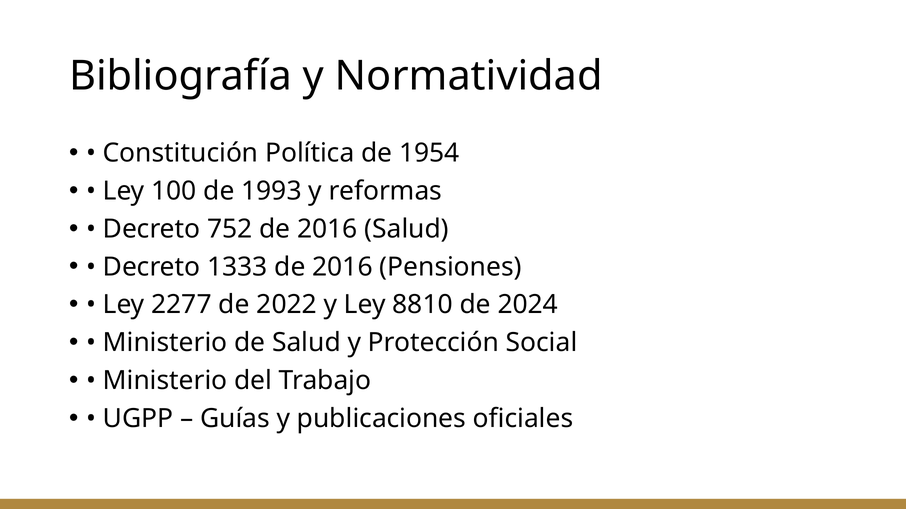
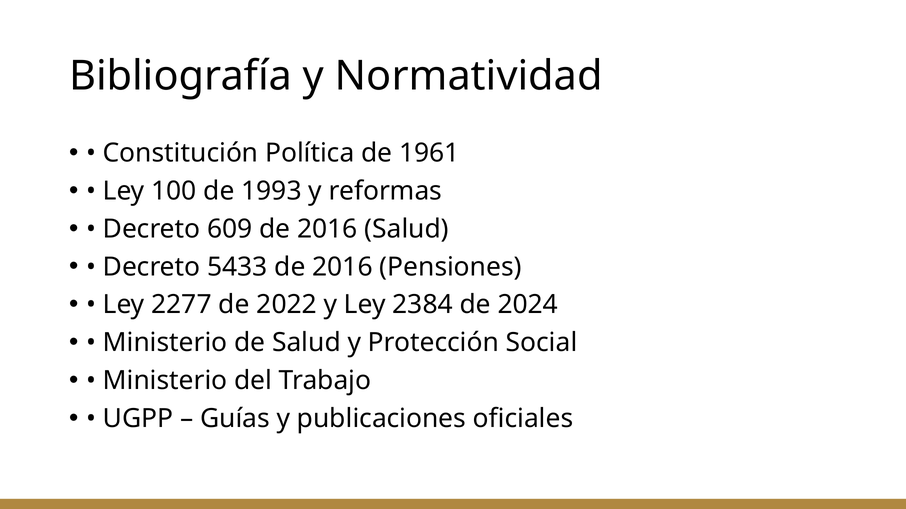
1954: 1954 -> 1961 (429, 153)
752: 752 -> 609 (230, 229)
1333: 1333 -> 5433 (237, 267)
8810: 8810 -> 2384 (423, 305)
